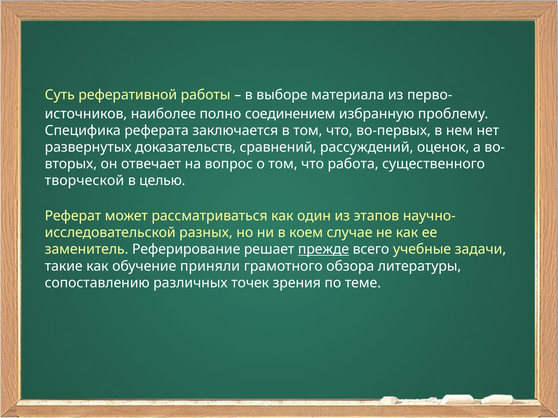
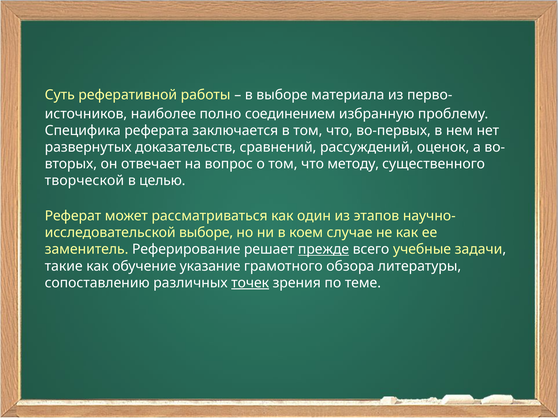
работа: работа -> методу (353, 164)
разных: разных -> выборе (206, 233)
приняли: приняли -> указание (210, 266)
точек underline: none -> present (250, 283)
